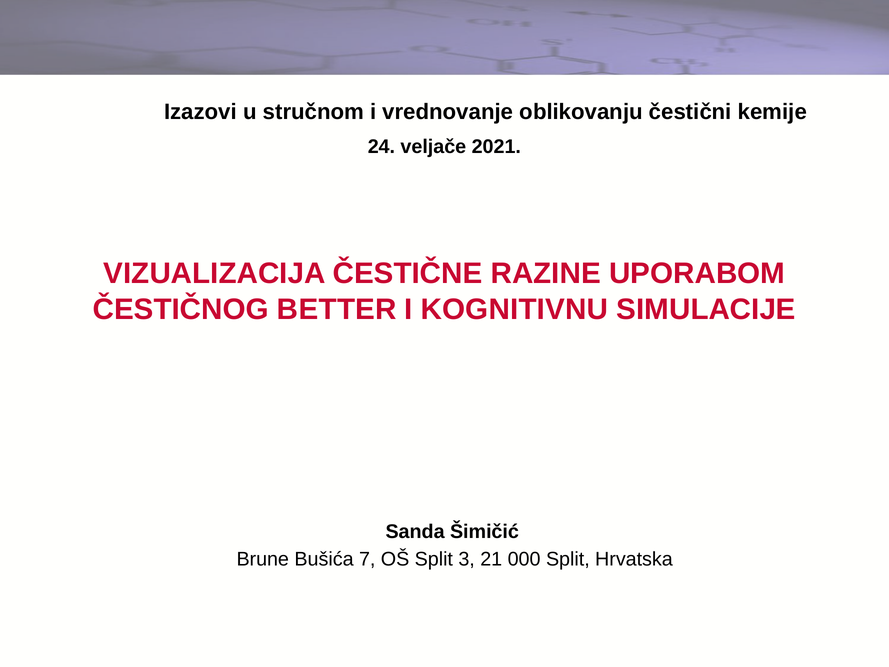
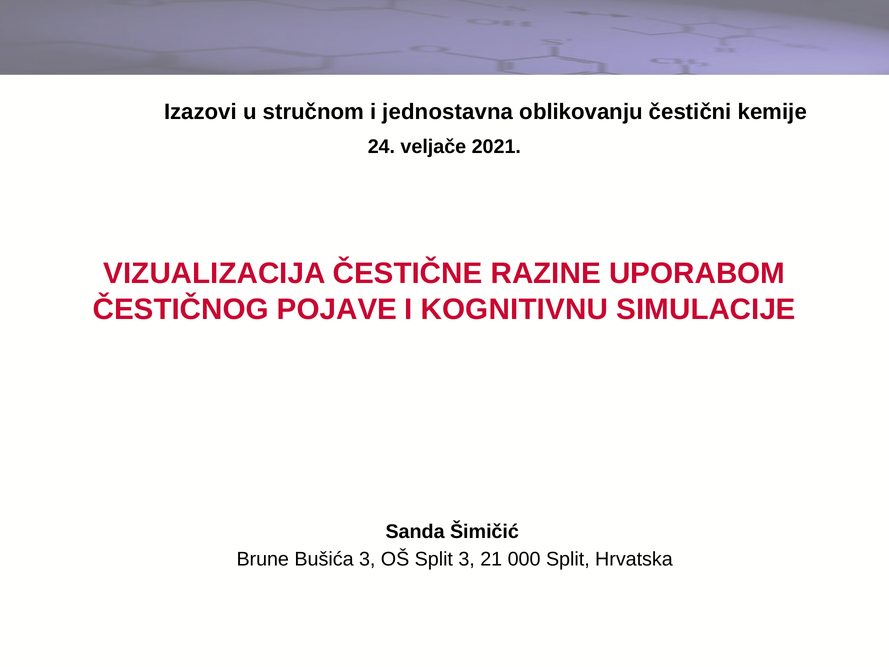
vrednovanje: vrednovanje -> jednostavna (448, 112)
BETTER: BETTER -> POJAVE (337, 309)
Bušića 7: 7 -> 3 (367, 559)
